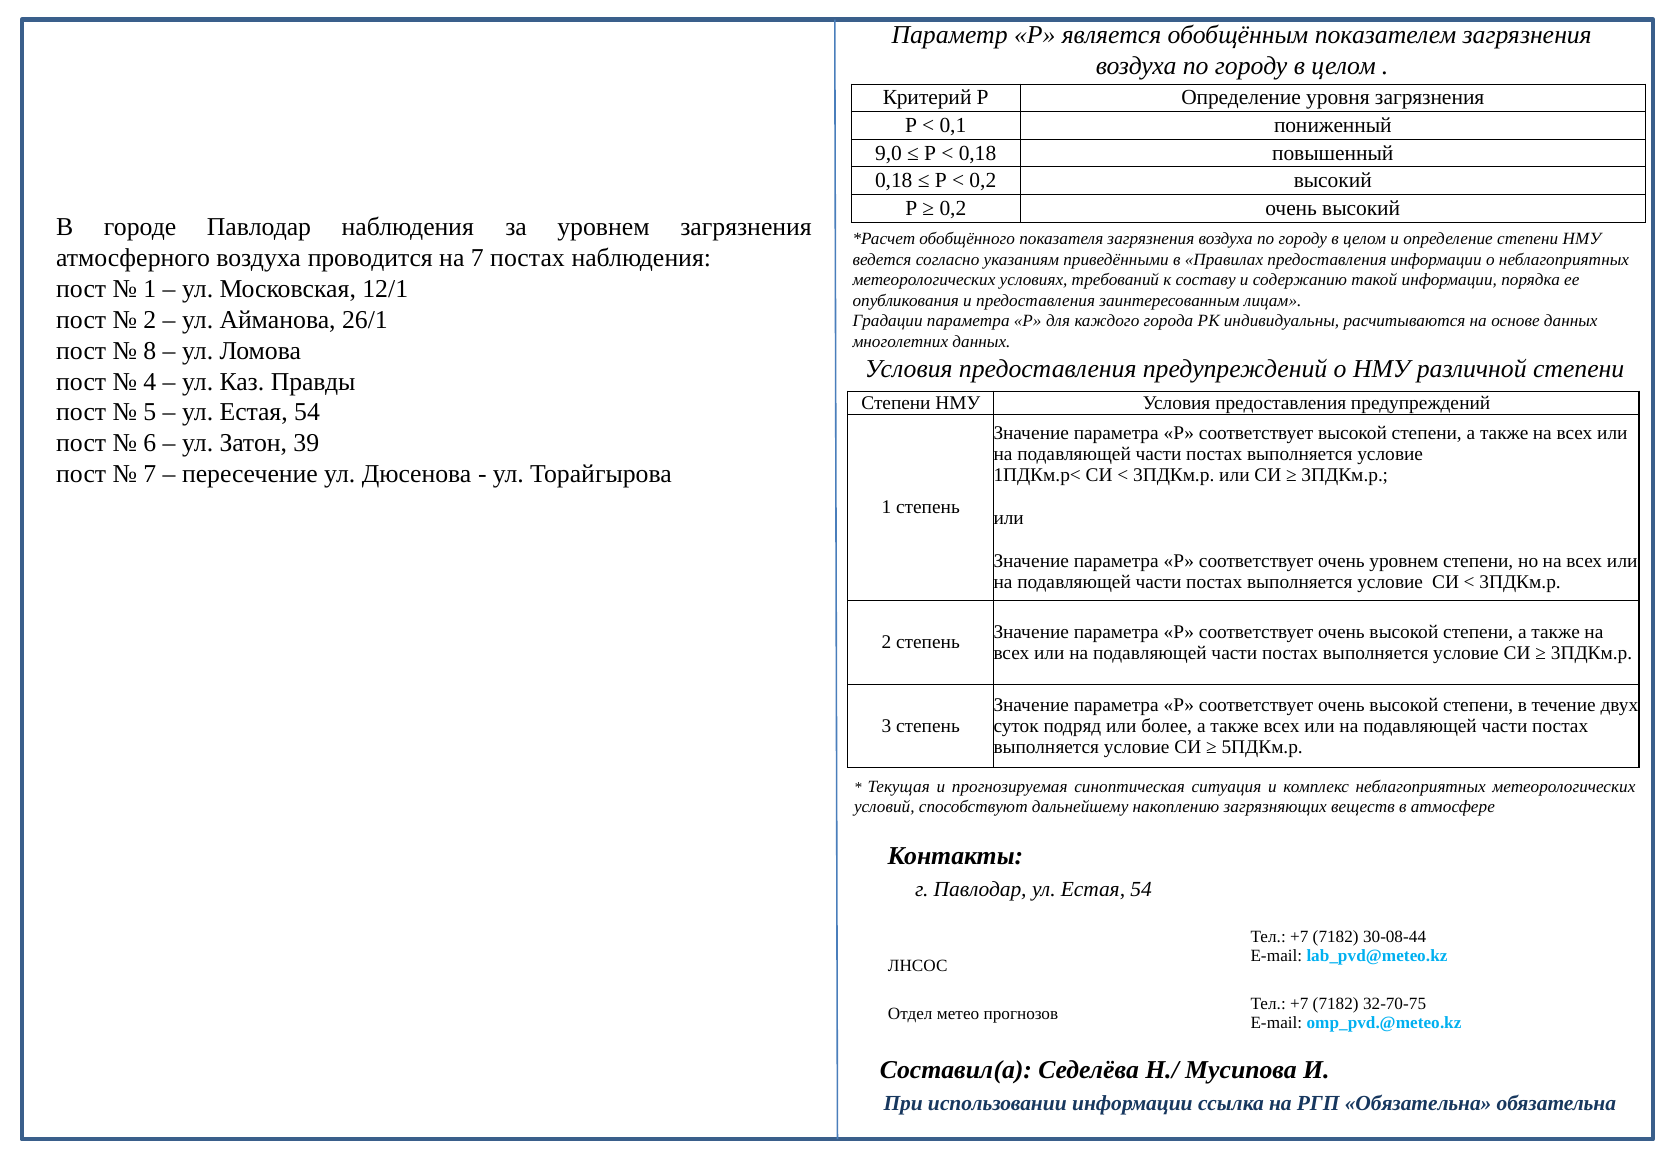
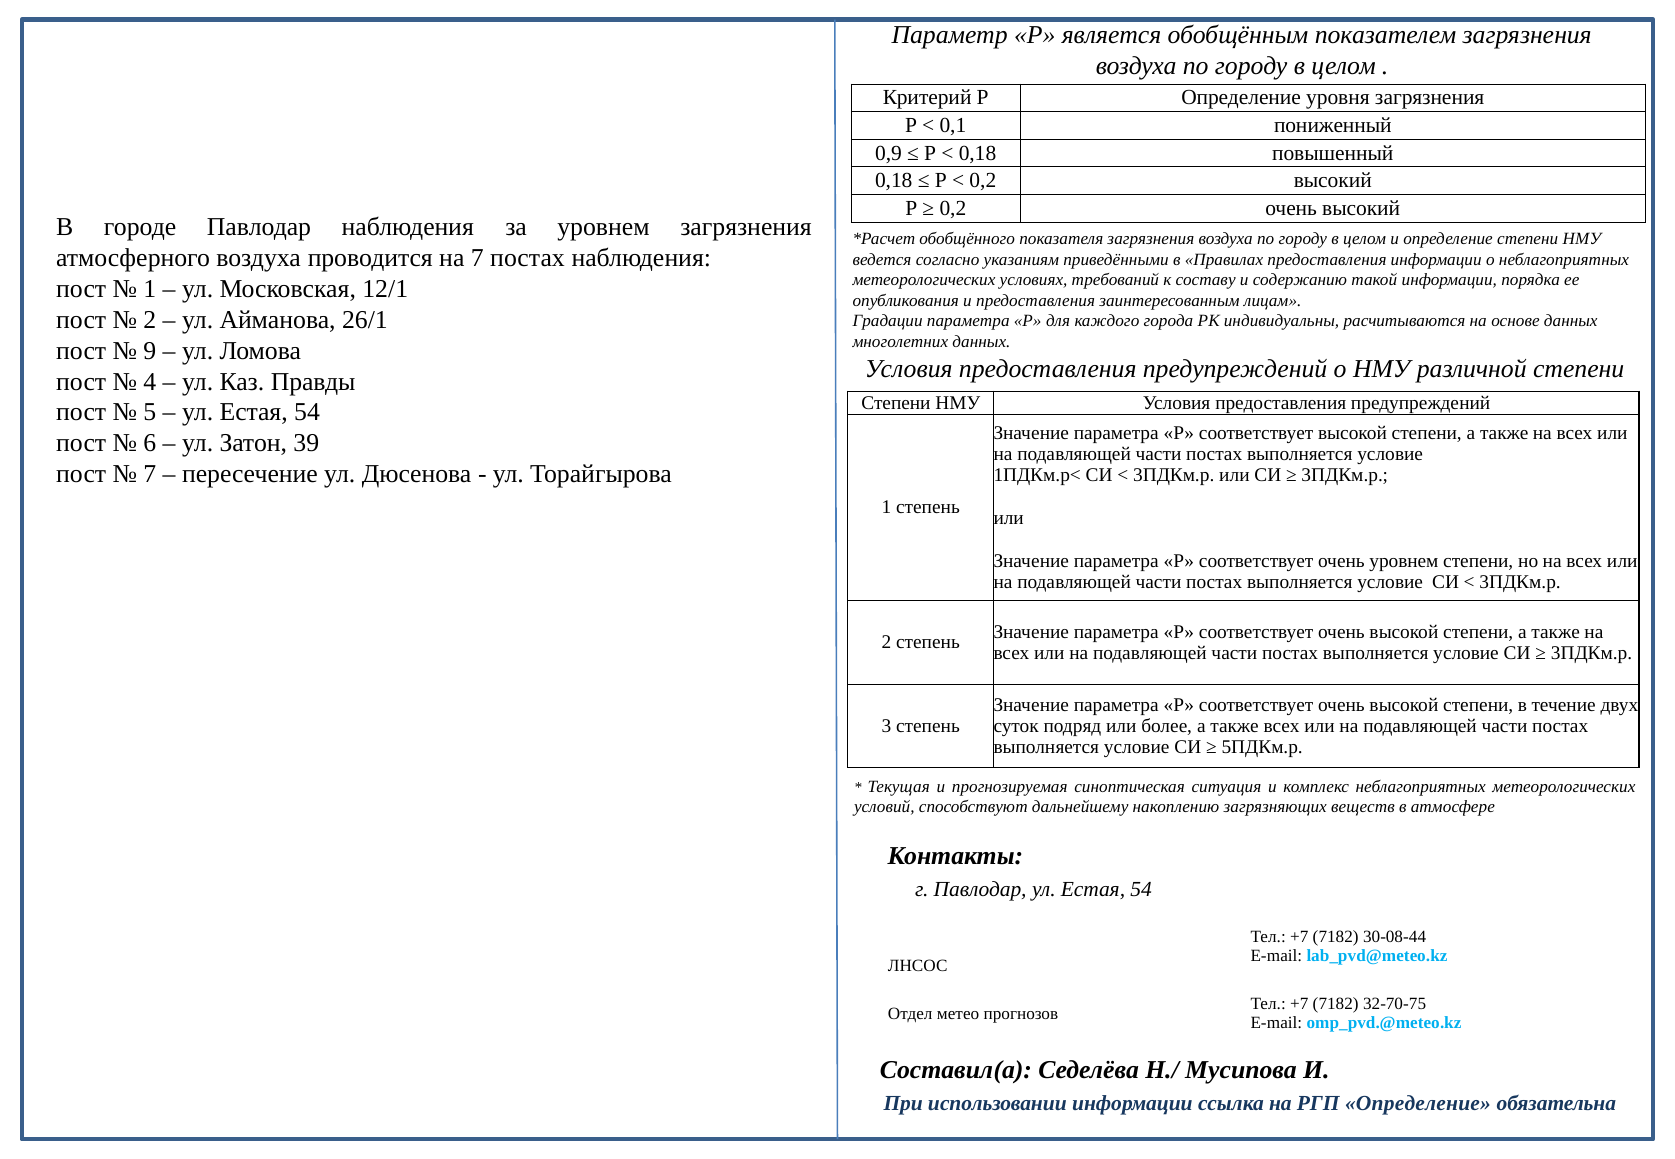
9,0: 9,0 -> 0,9 (889, 153)
8: 8 -> 9 (150, 351)
РГП Обязательна: Обязательна -> Определение (1418, 1104)
